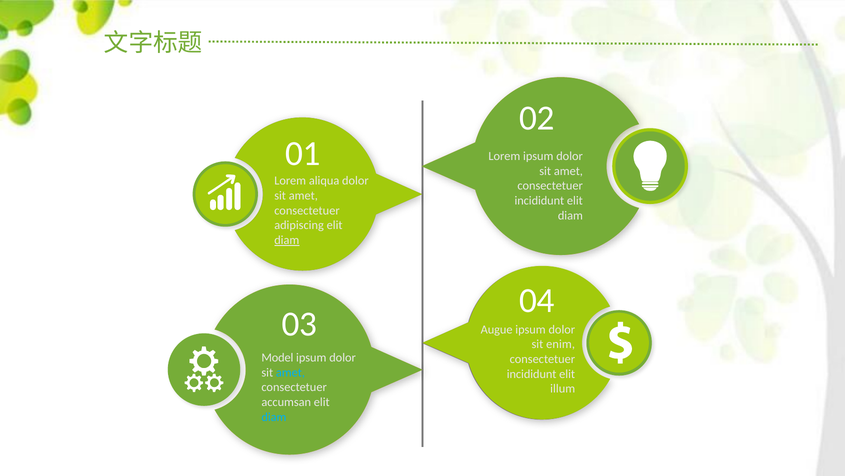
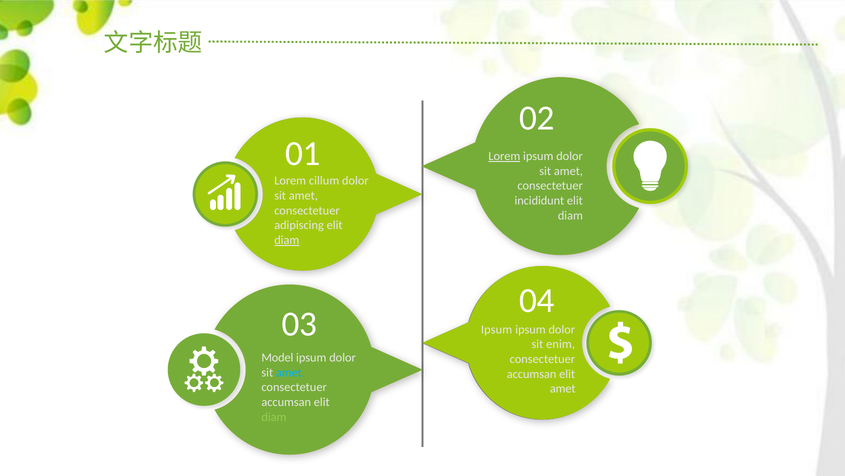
Lorem underline: none -> present (504, 156)
aliqua: aliqua -> cillum (324, 181)
Augue: Augue -> Ipsum (497, 329)
incididunt: incididunt -> accumsan (532, 373)
illum: illum -> amet (563, 388)
diam colour: light blue -> light green (274, 416)
